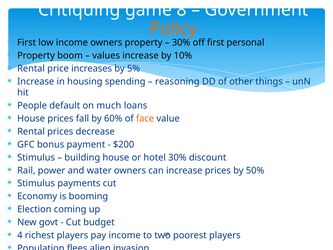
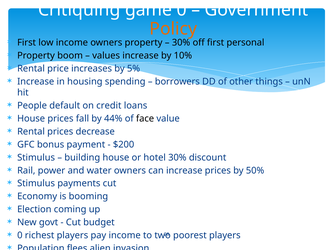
game 8: 8 -> 0 (182, 10)
reasoning: reasoning -> borrowers (177, 81)
much: much -> credit (109, 106)
60%: 60% -> 44% (113, 118)
face colour: orange -> black (145, 118)
4: 4 -> 0 (20, 235)
